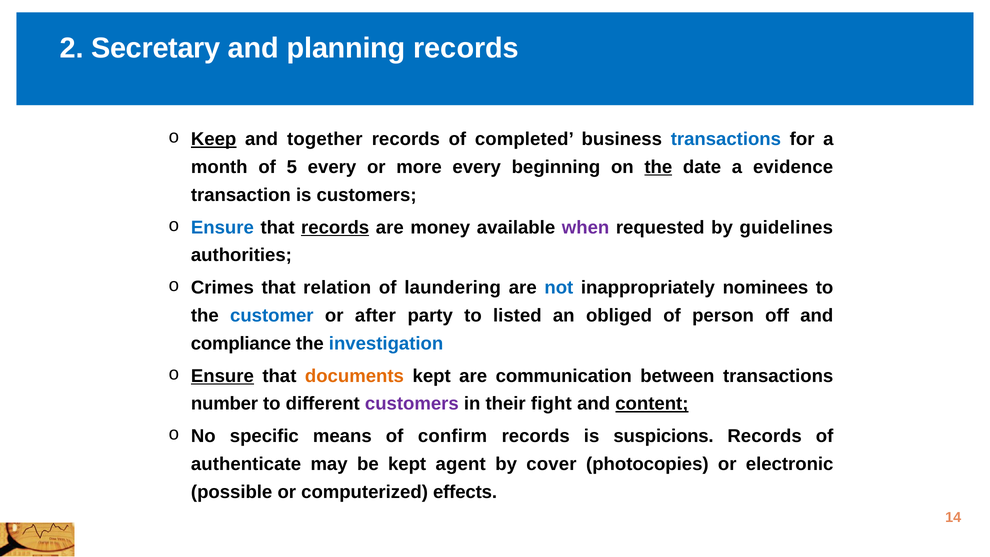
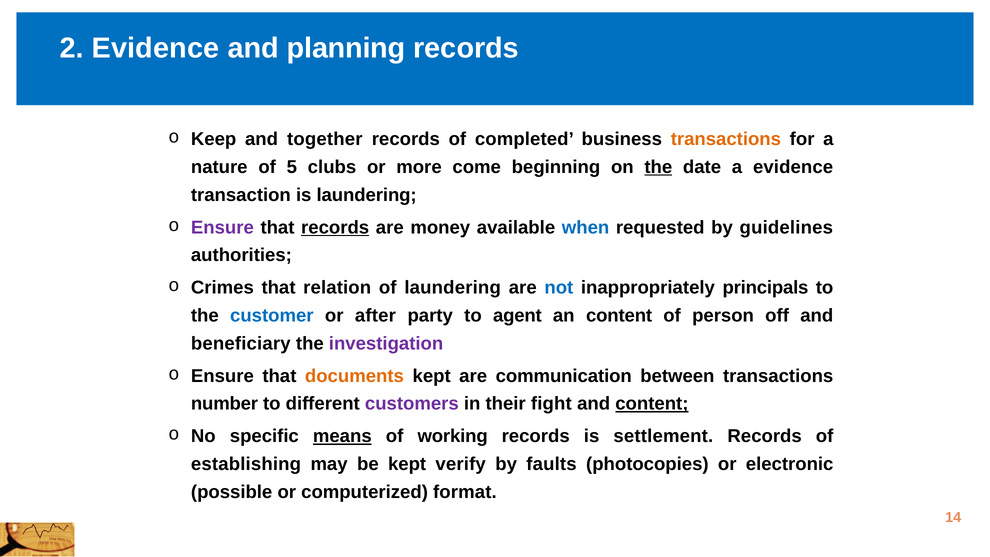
2 Secretary: Secretary -> Evidence (156, 48)
Keep underline: present -> none (214, 139)
transactions colour: blue -> orange (726, 139)
month: month -> nature (219, 167)
5 every: every -> clubs (332, 167)
more every: every -> come (477, 167)
is customers: customers -> laundering (367, 195)
Ensure colour: blue -> purple (222, 227)
when colour: purple -> blue (586, 227)
nominees: nominees -> principals (765, 288)
listed: listed -> agent (517, 316)
an obliged: obliged -> content (619, 316)
compliance: compliance -> beneficiary (241, 343)
investigation colour: blue -> purple (386, 343)
Ensure underline: present -> none (222, 376)
means underline: none -> present (342, 436)
confirm: confirm -> working (453, 436)
suspicions: suspicions -> settlement (663, 436)
authenticate: authenticate -> establishing (246, 464)
agent: agent -> verify (461, 464)
cover: cover -> faults (551, 464)
effects: effects -> format (465, 492)
